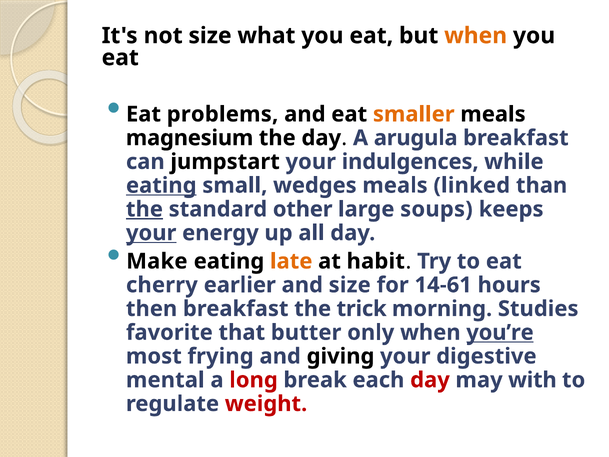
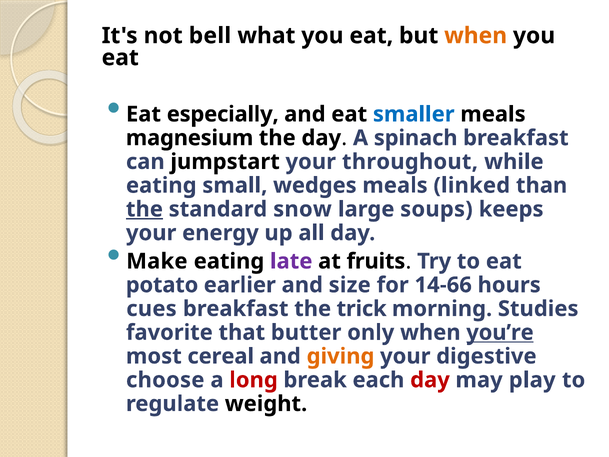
not size: size -> bell (210, 36)
problems: problems -> especially (223, 114)
smaller colour: orange -> blue (414, 114)
arugula: arugula -> spinach (416, 138)
indulgences: indulgences -> throughout (410, 162)
eating underline: present -> none (161, 185)
other: other -> snow (302, 209)
your underline: present -> none (151, 233)
late colour: orange -> purple (291, 261)
habit: habit -> fruits (376, 261)
cherry: cherry -> potato (162, 285)
14-61: 14-61 -> 14-66 (443, 285)
then: then -> cues (151, 309)
frying: frying -> cereal (221, 356)
giving colour: black -> orange (341, 356)
mental: mental -> choose (165, 380)
with: with -> play (532, 380)
weight colour: red -> black (266, 404)
